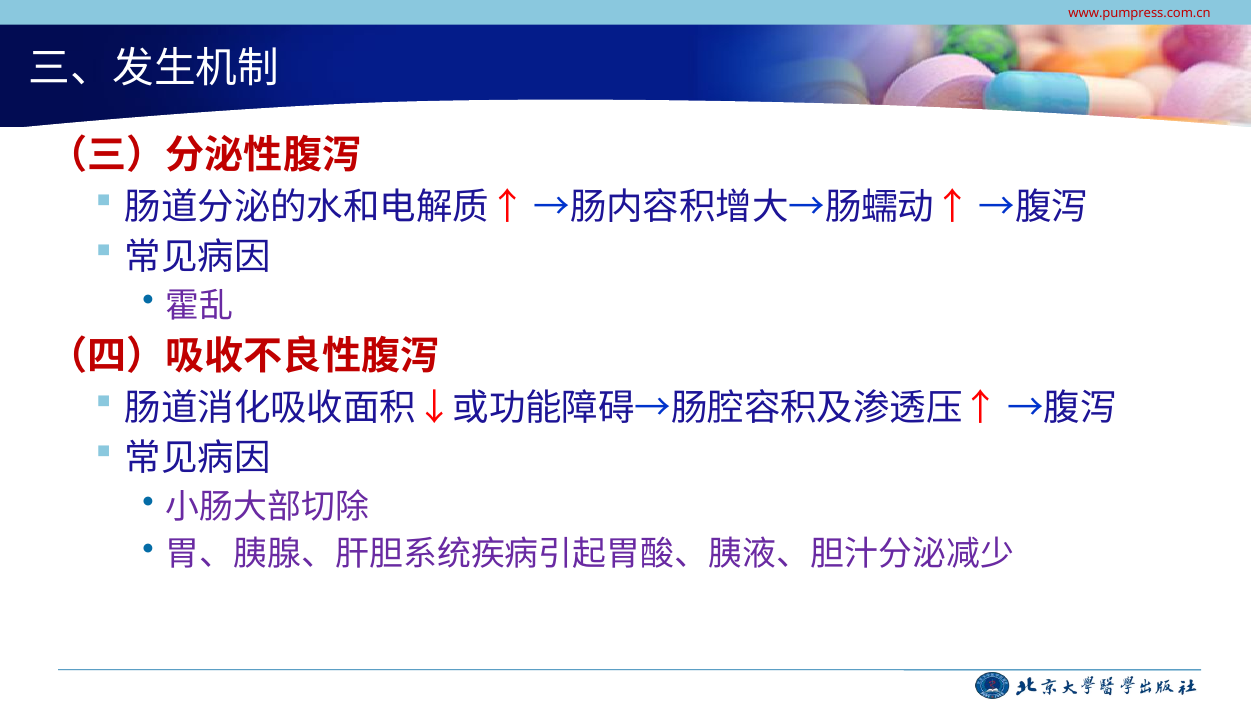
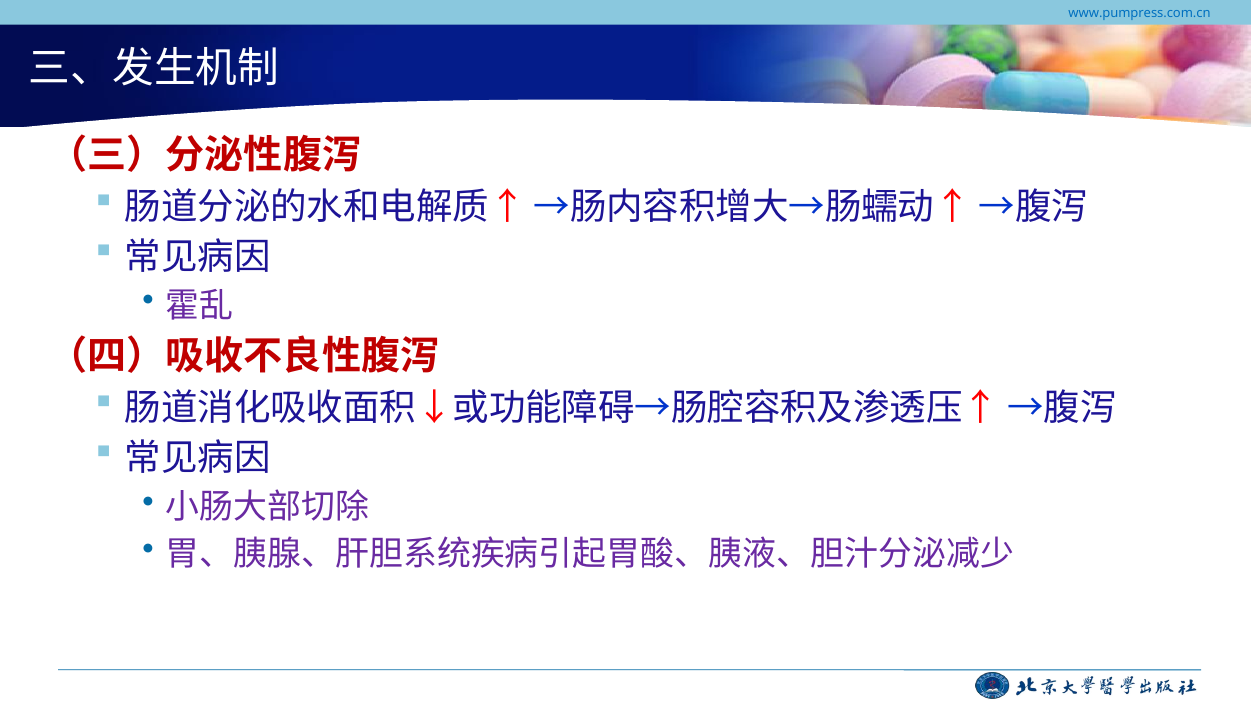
www.pumpress.com.cn colour: red -> blue (1140, 13)
